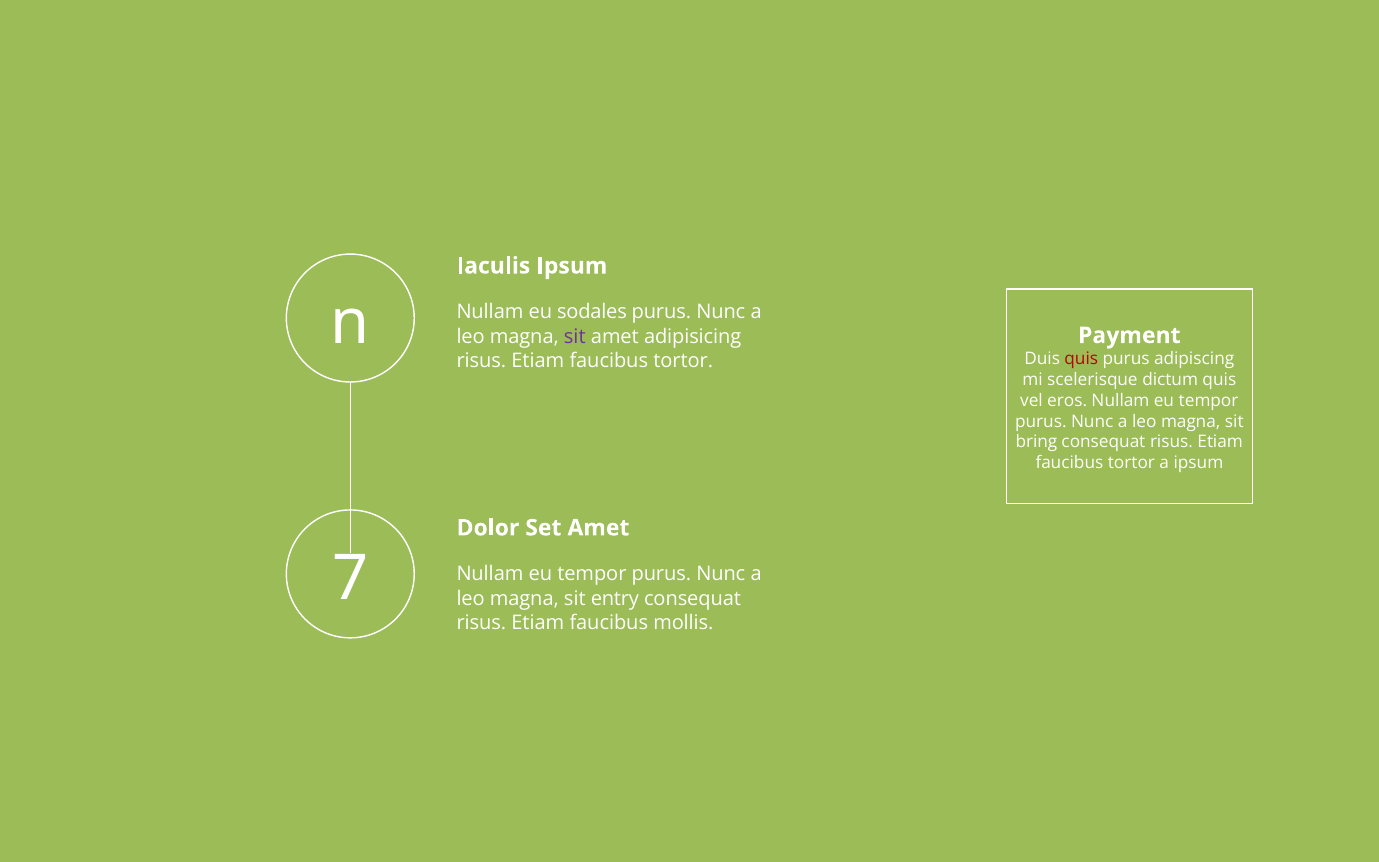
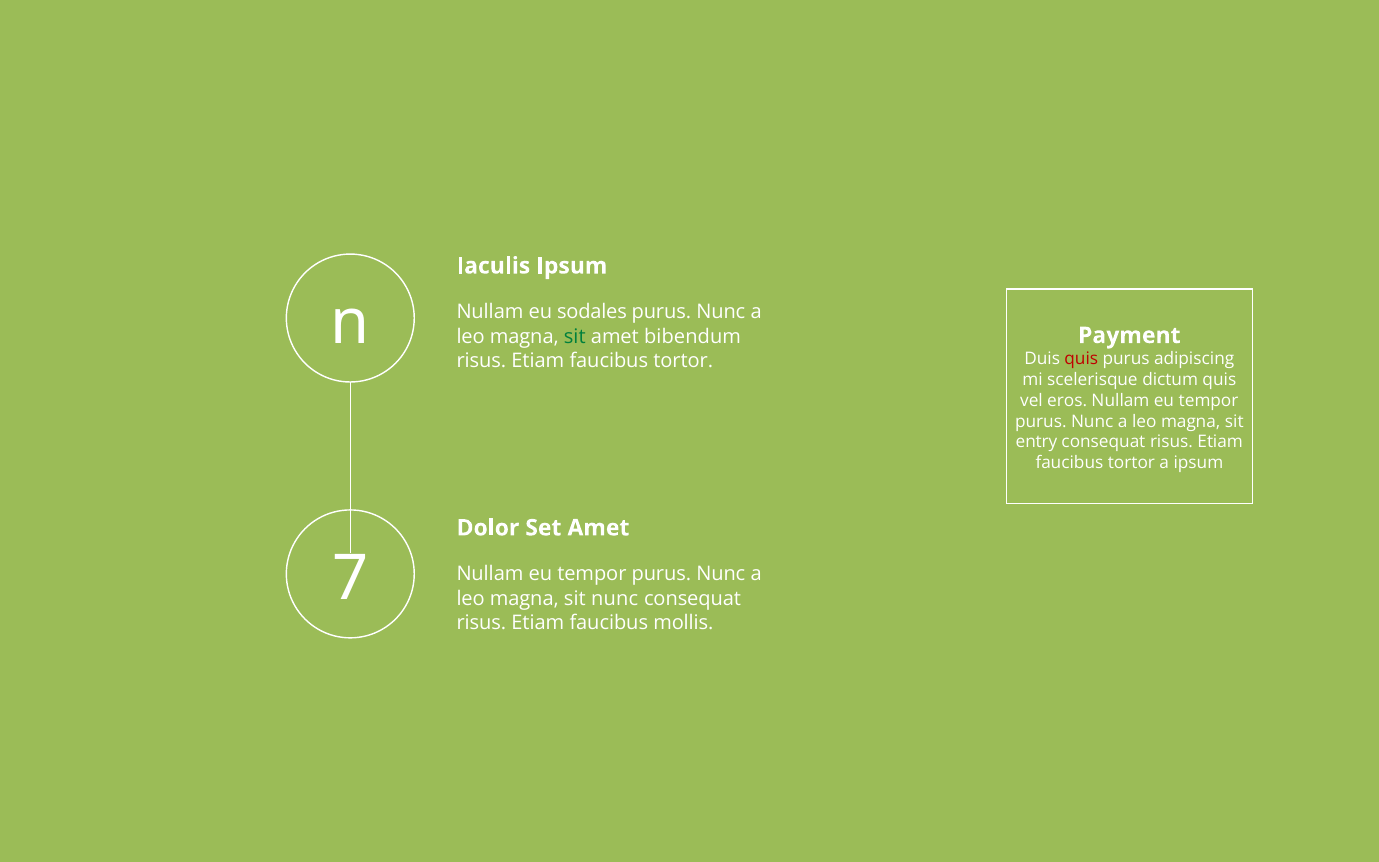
sit colour: purple -> green (575, 336)
adipisicing: adipisicing -> bibendum (693, 336)
bring: bring -> entry (1036, 442)
sit entry: entry -> nunc (615, 598)
